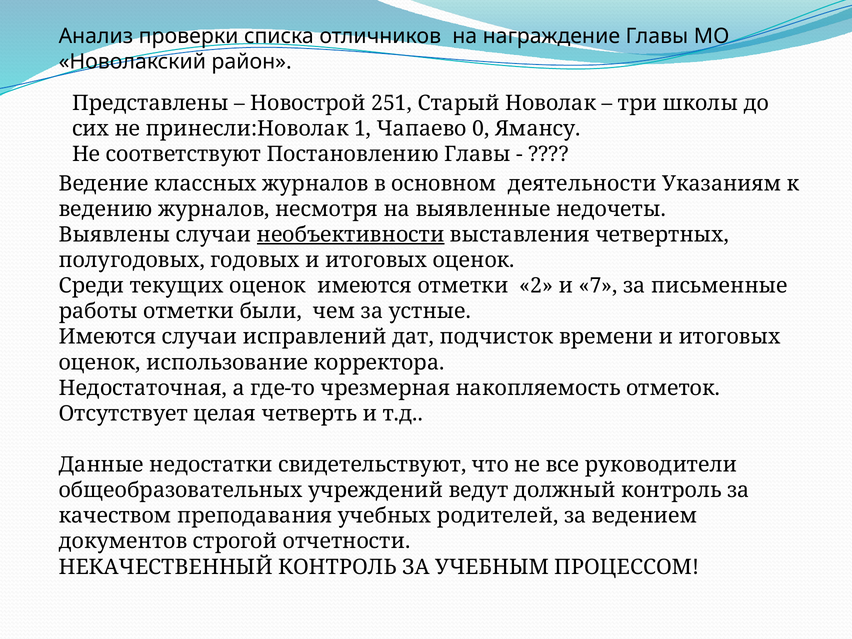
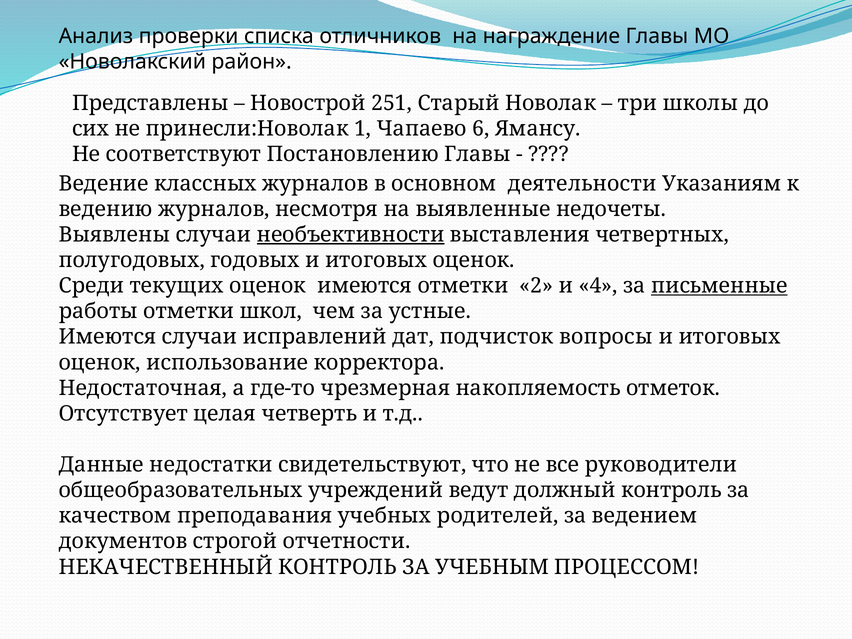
0: 0 -> 6 (481, 129)
7: 7 -> 4 (598, 286)
письменные underline: none -> present (719, 286)
были: были -> школ (271, 311)
времени: времени -> вопросы (606, 337)
